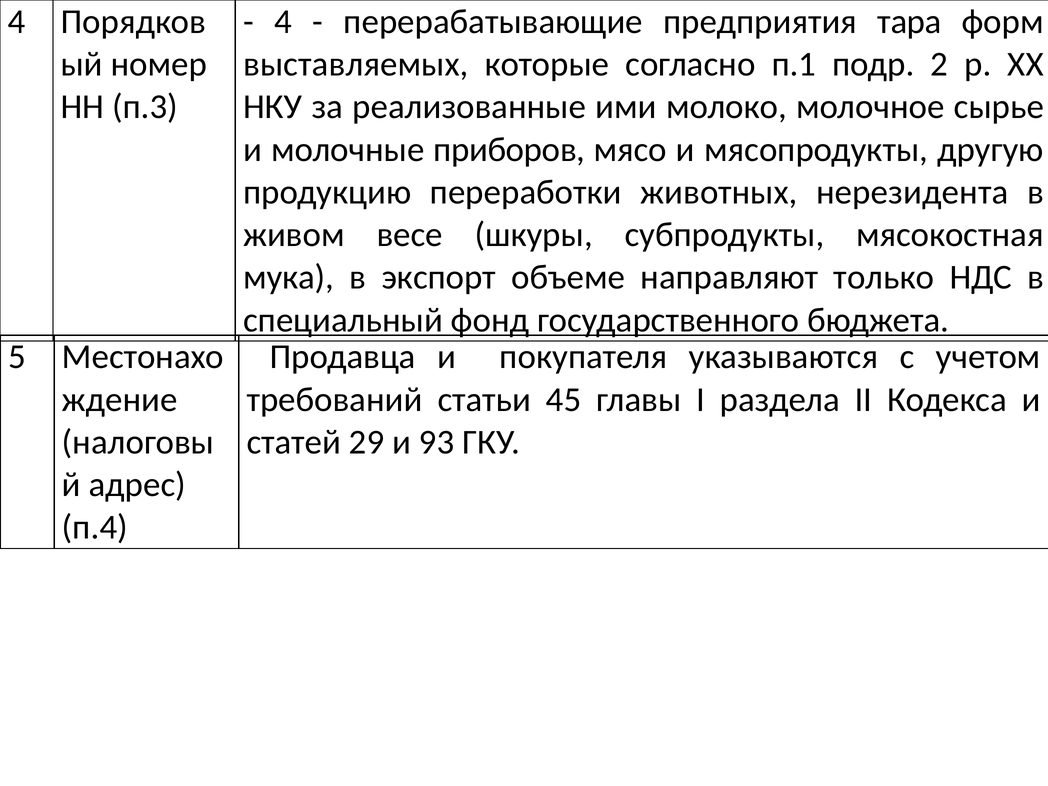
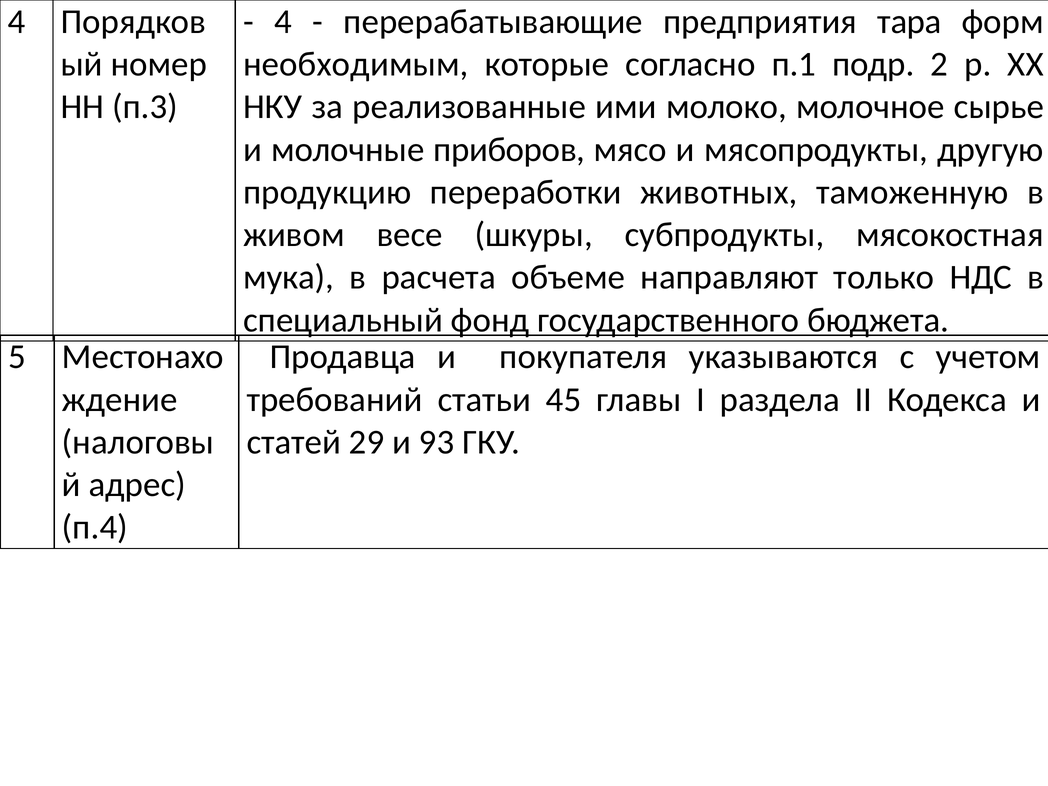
выставляемых: выставляемых -> необходимым (356, 64)
нерезидента: нерезидента -> таможенную (912, 192)
экспорт: экспорт -> расчета (439, 277)
